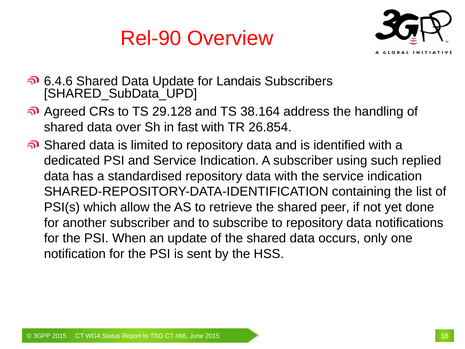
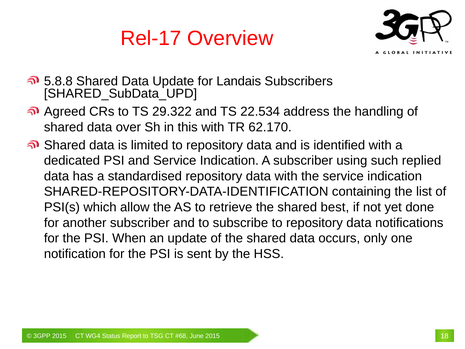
Rel-90: Rel-90 -> Rel-17 (151, 38)
6.4.6: 6.4.6 -> 5.8.8 (58, 81)
29.128: 29.128 -> 29.322 (172, 111)
38.164: 38.164 -> 22.534 (260, 111)
fast: fast -> this (188, 127)
26.854: 26.854 -> 62.170 (270, 127)
peer: peer -> best (335, 207)
